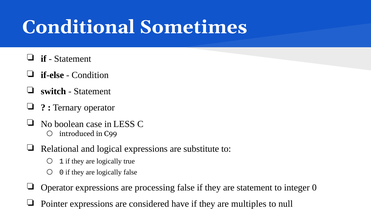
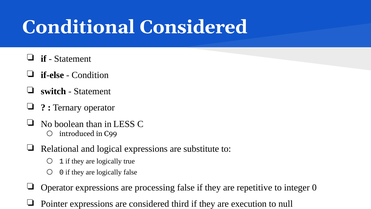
Conditional Sometimes: Sometimes -> Considered (194, 27)
case: case -> than (94, 124)
are statement: statement -> repetitive (254, 187)
have: have -> third (180, 204)
multiples: multiples -> execution (249, 204)
